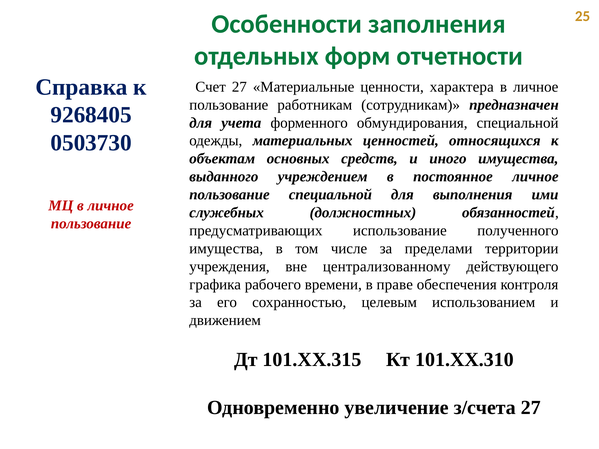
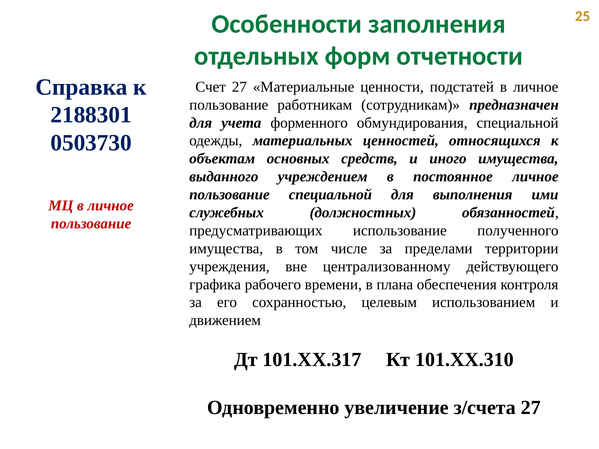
характера: характера -> подстатей (462, 87)
9268405: 9268405 -> 2188301 (91, 115)
праве: праве -> плана (395, 285)
101.ХХ.315: 101.ХХ.315 -> 101.ХХ.317 (312, 360)
